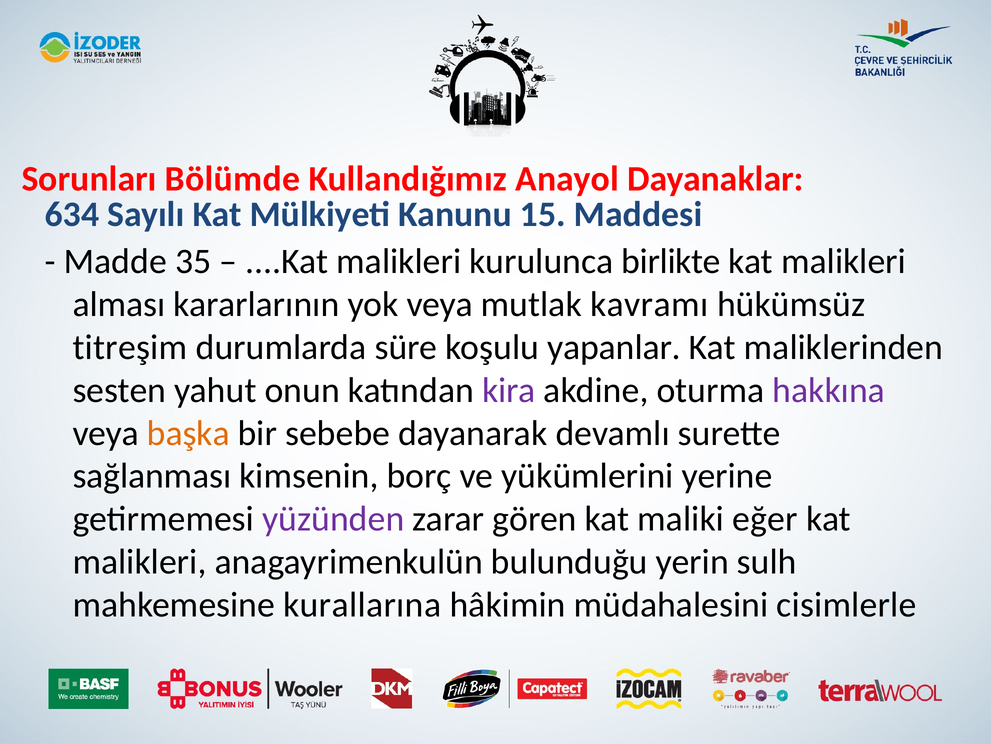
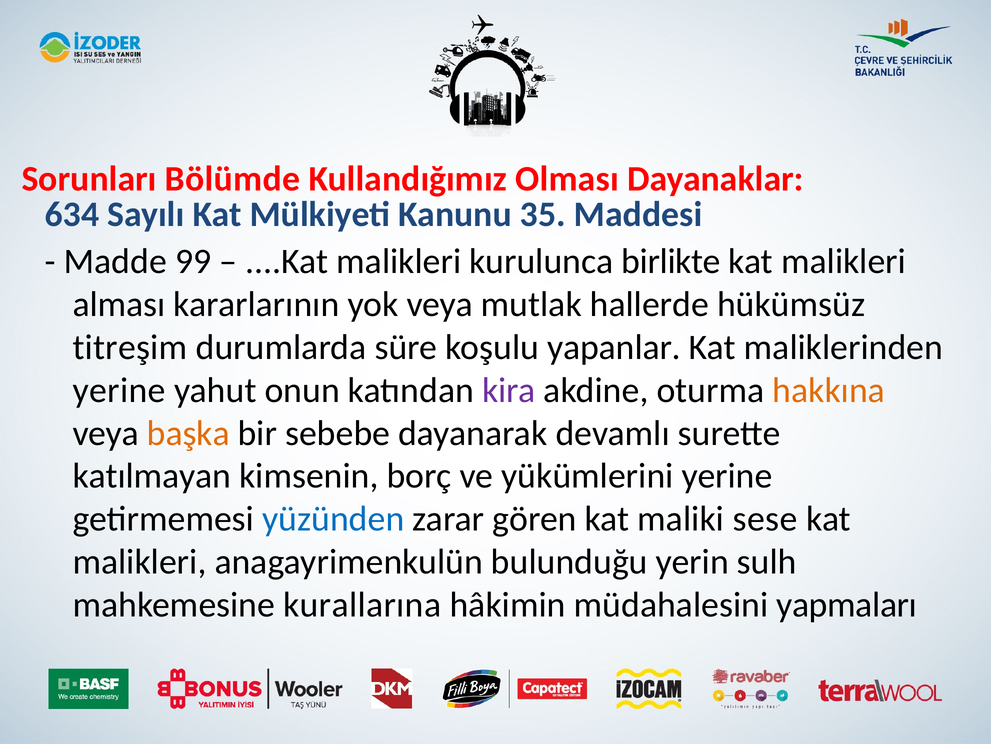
Anayol: Anayol -> Olması (567, 179)
15: 15 -> 35 (543, 214)
35: 35 -> 99 (193, 261)
kavramı: kavramı -> hallerde (649, 304)
sesten: sesten -> yerine (119, 390)
hakkına colour: purple -> orange (829, 390)
sağlanması: sağlanması -> katılmayan (152, 476)
yüzünden colour: purple -> blue (333, 519)
eğer: eğer -> sese (765, 519)
cisimlerle: cisimlerle -> yapmaları (847, 604)
